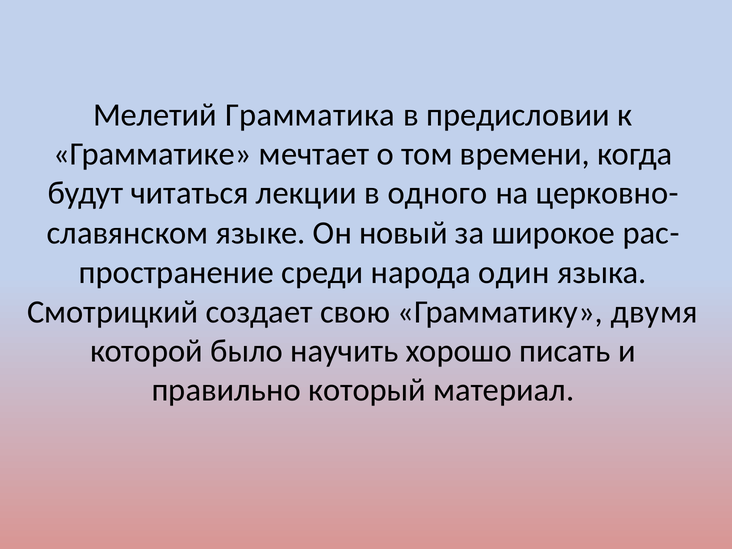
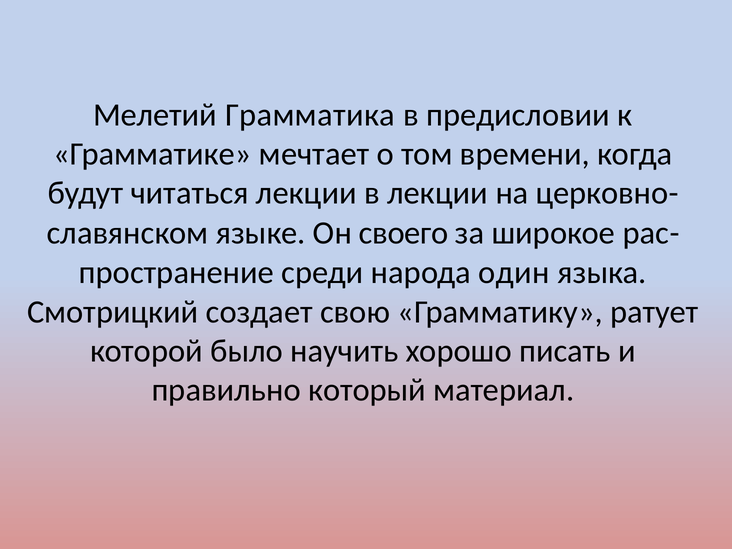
в одного: одного -> лекции (438, 193)
новый: новый -> своего (404, 233)
двумя: двумя -> ратует (654, 312)
